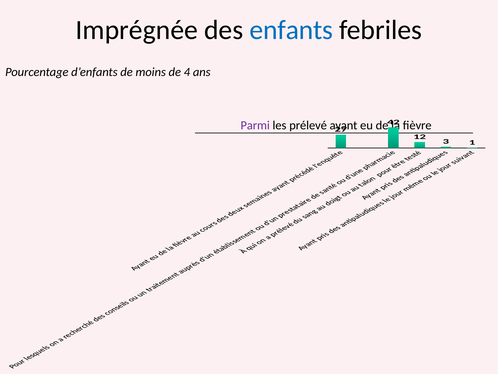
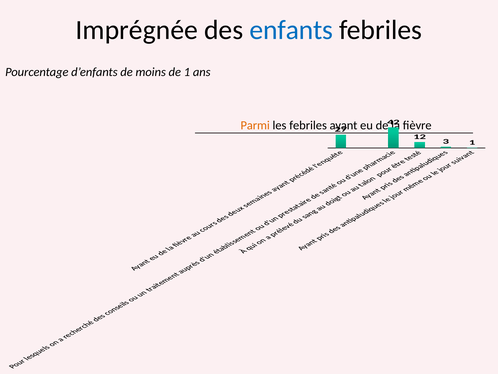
de 4: 4 -> 1 (187, 72)
Parmi colour: purple -> orange (255, 125)
les prélevé: prélevé -> febriles (308, 125)
